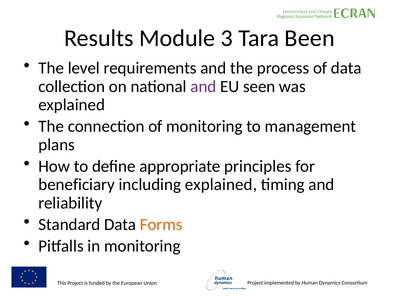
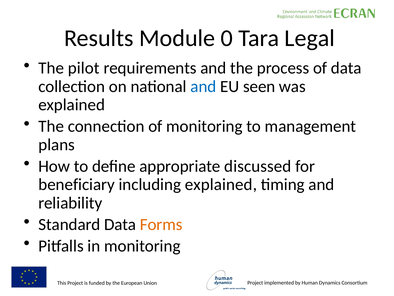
3: 3 -> 0 (227, 38)
Been: Been -> Legal (310, 38)
level: level -> pilot (84, 68)
and colour: purple -> blue (203, 86)
principles: principles -> discussed (258, 166)
